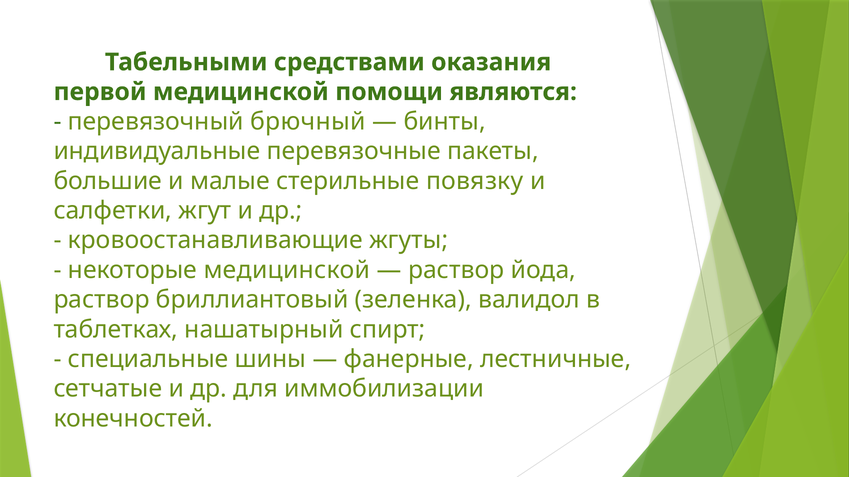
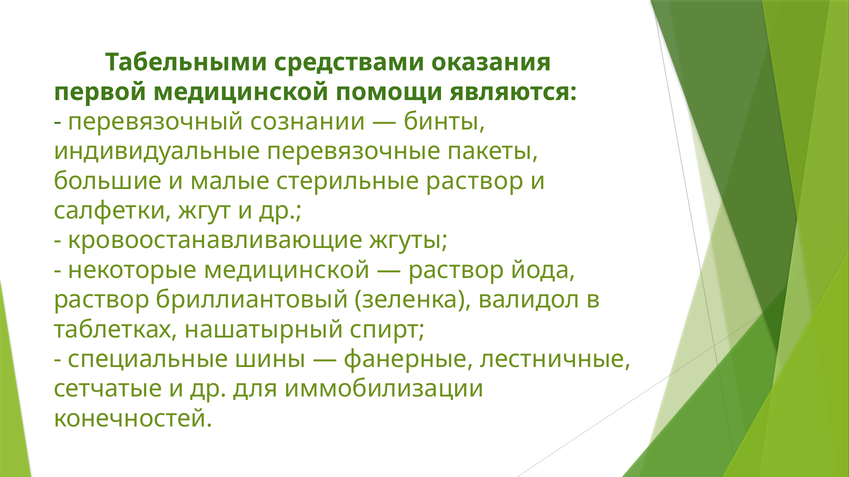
брючный: брючный -> сознании (308, 122)
стерильные повязку: повязку -> раствор (475, 181)
